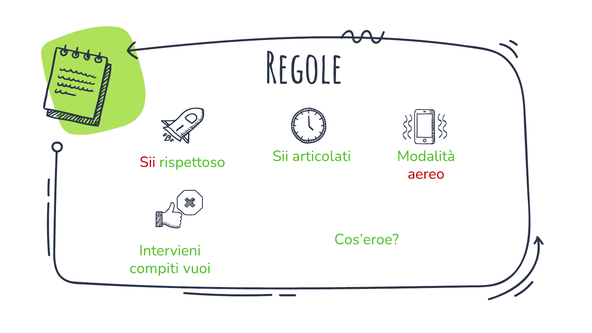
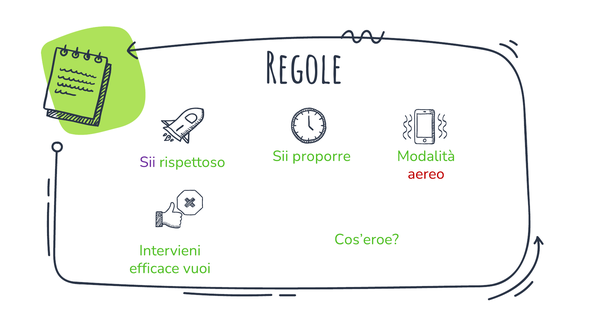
Sii colour: red -> purple (148, 162)
articolati: articolati -> proporre (322, 156)
compiti: compiti -> efficace (154, 268)
